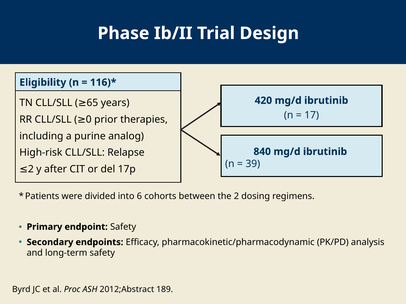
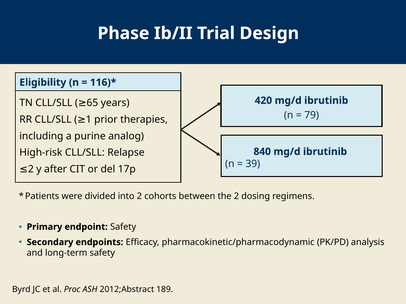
17: 17 -> 79 (312, 115)
0: 0 -> 1 (89, 120)
into 6: 6 -> 2 (139, 196)
